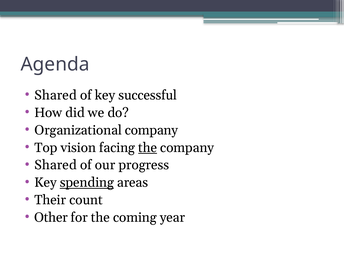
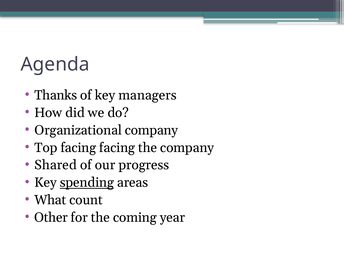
Shared: Shared -> Thanks (56, 95)
successful: successful -> managers (148, 95)
Top vision: vision -> facing (78, 148)
the underline: present -> none (148, 148)
Their: Their -> What (50, 200)
